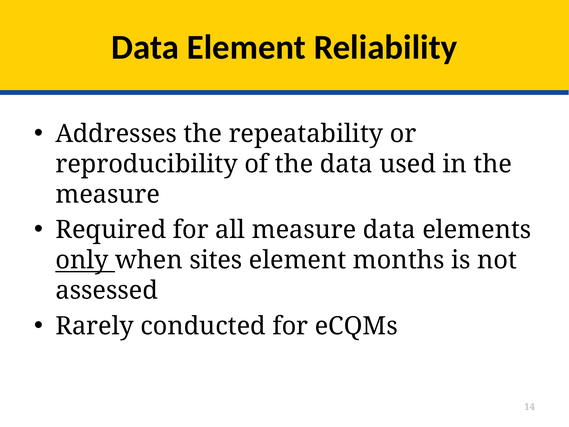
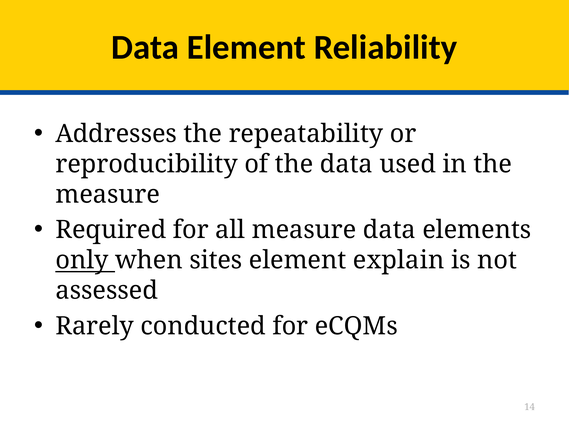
months: months -> explain (399, 260)
